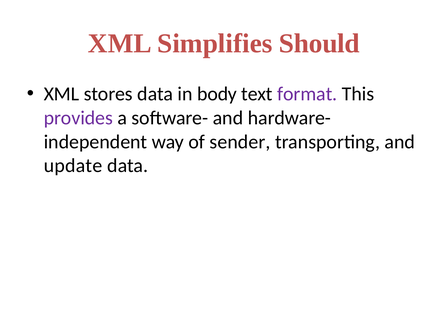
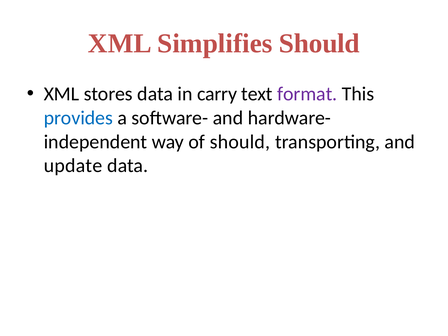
body: body -> carry (217, 94)
provides colour: purple -> blue (78, 118)
of sender: sender -> should (240, 142)
